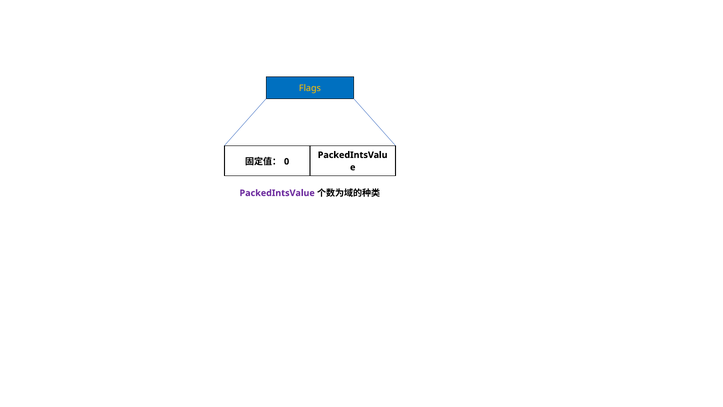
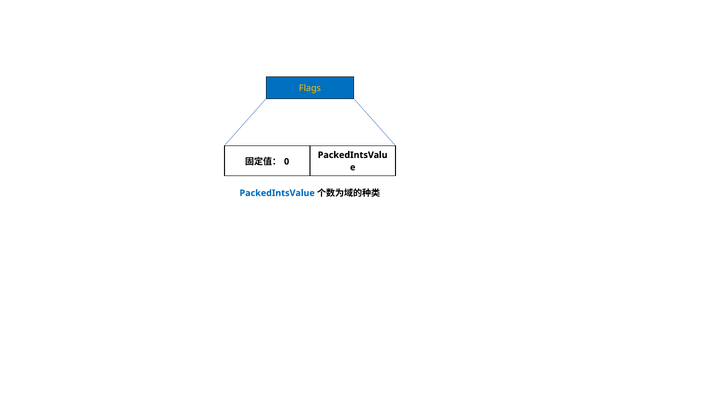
PackedIntsValue colour: purple -> blue (277, 193)
